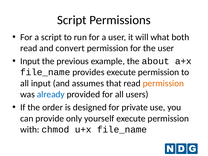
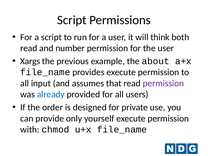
what: what -> think (160, 37)
convert: convert -> number (70, 48)
Input: Input -> Xargs (30, 61)
permission colour: orange -> purple (163, 83)
